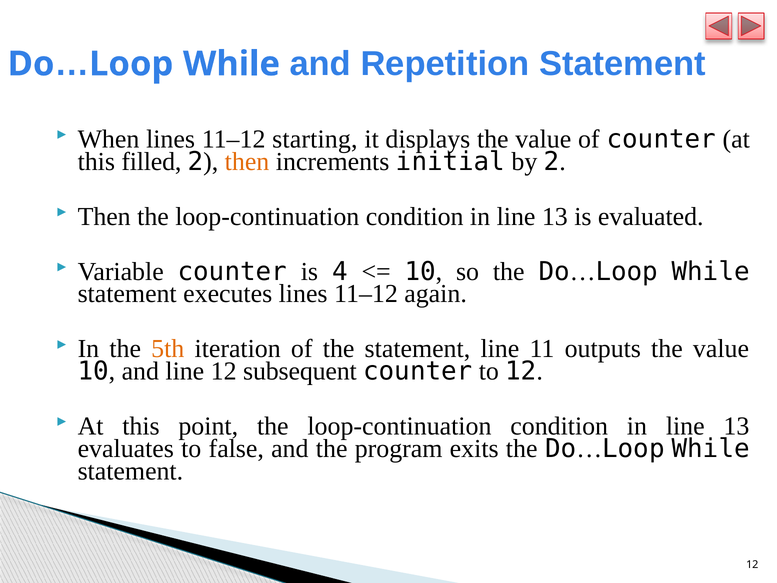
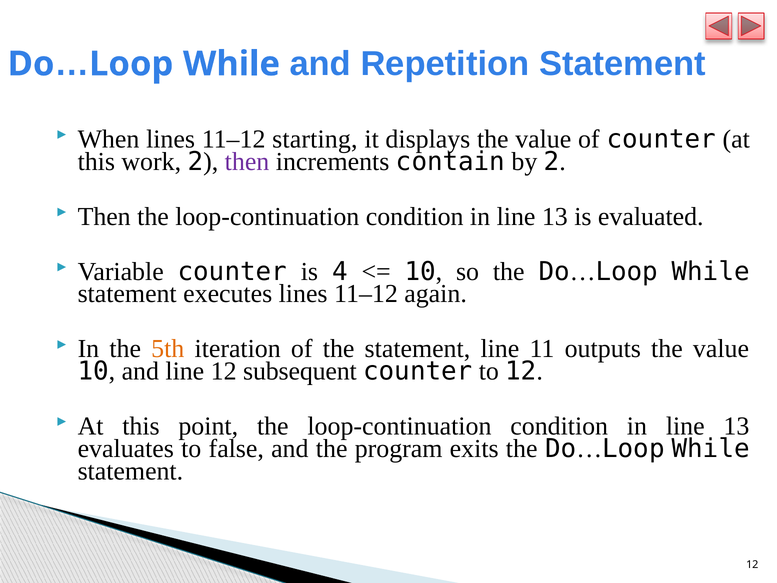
filled: filled -> work (151, 161)
then colour: orange -> purple (247, 161)
initial: initial -> contain (450, 161)
